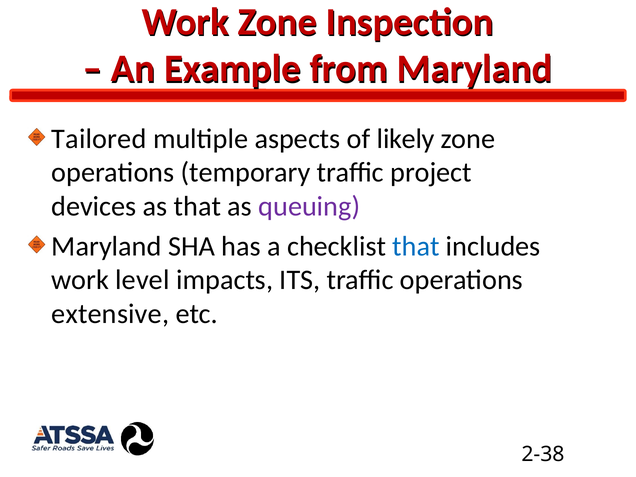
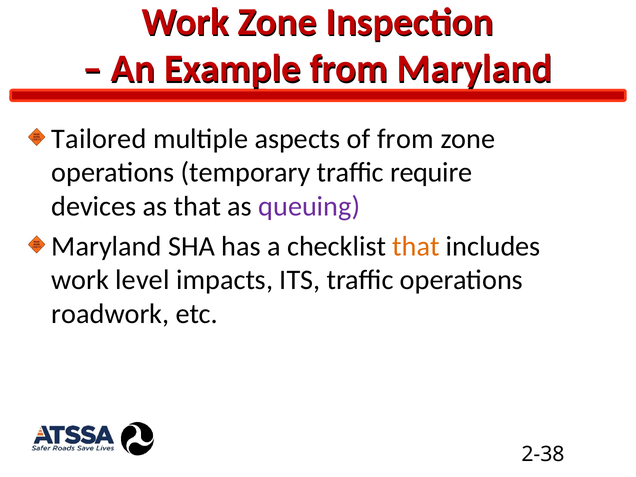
of likely: likely -> from (405, 139)
project: project -> require (431, 173)
that colour: blue -> orange (416, 246)
extensive: extensive -> roadwork (110, 314)
